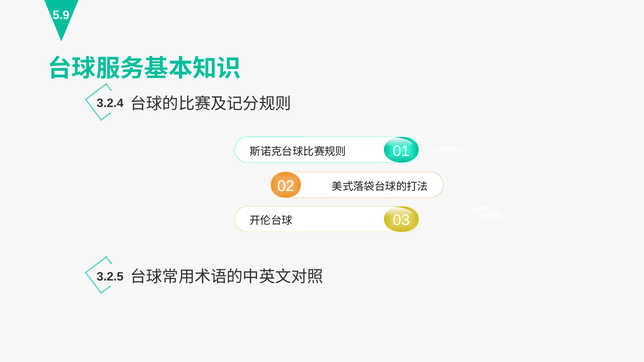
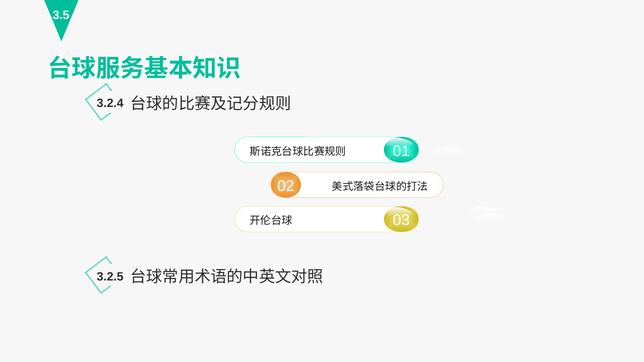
5.9: 5.9 -> 3.5 (61, 15)
